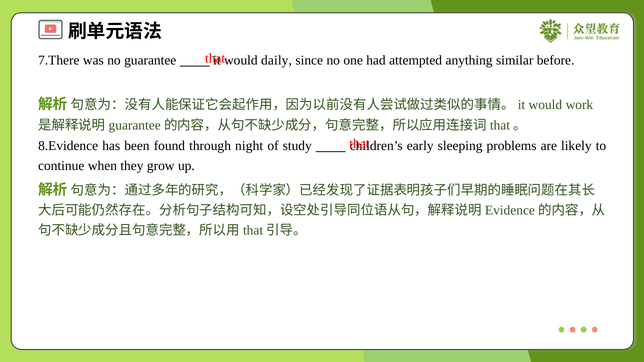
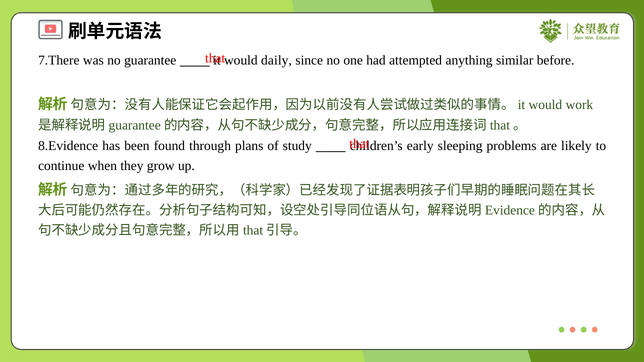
night: night -> plans (249, 146)
